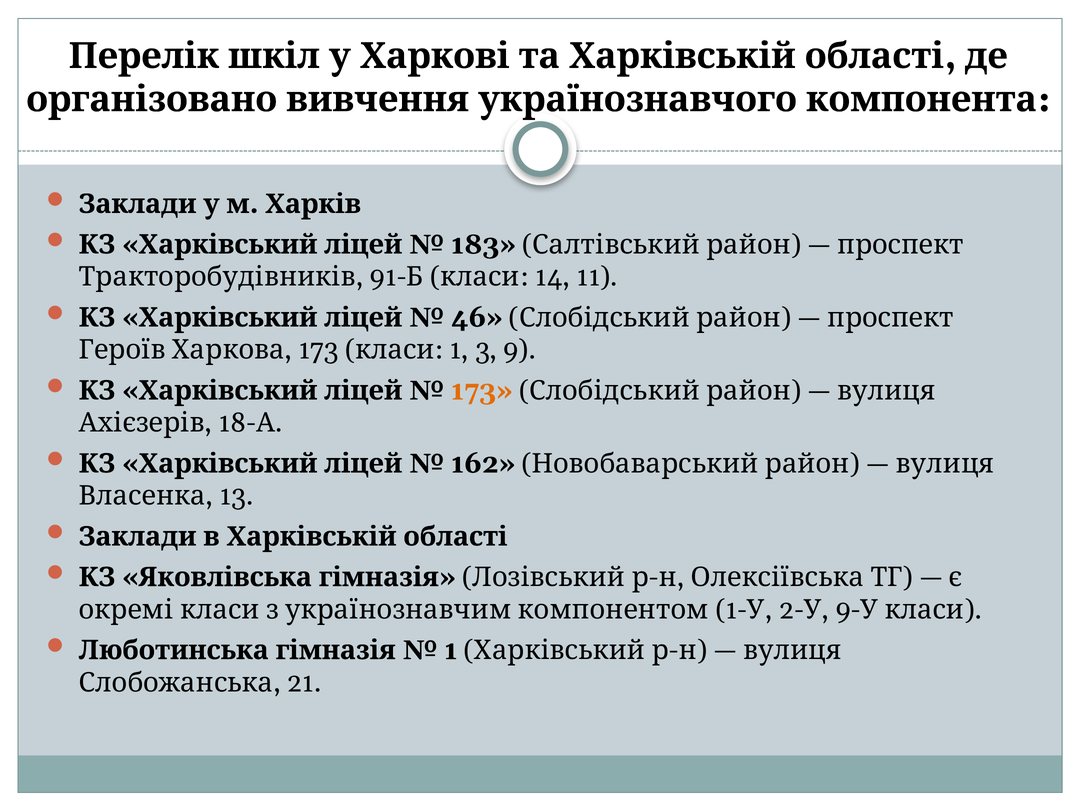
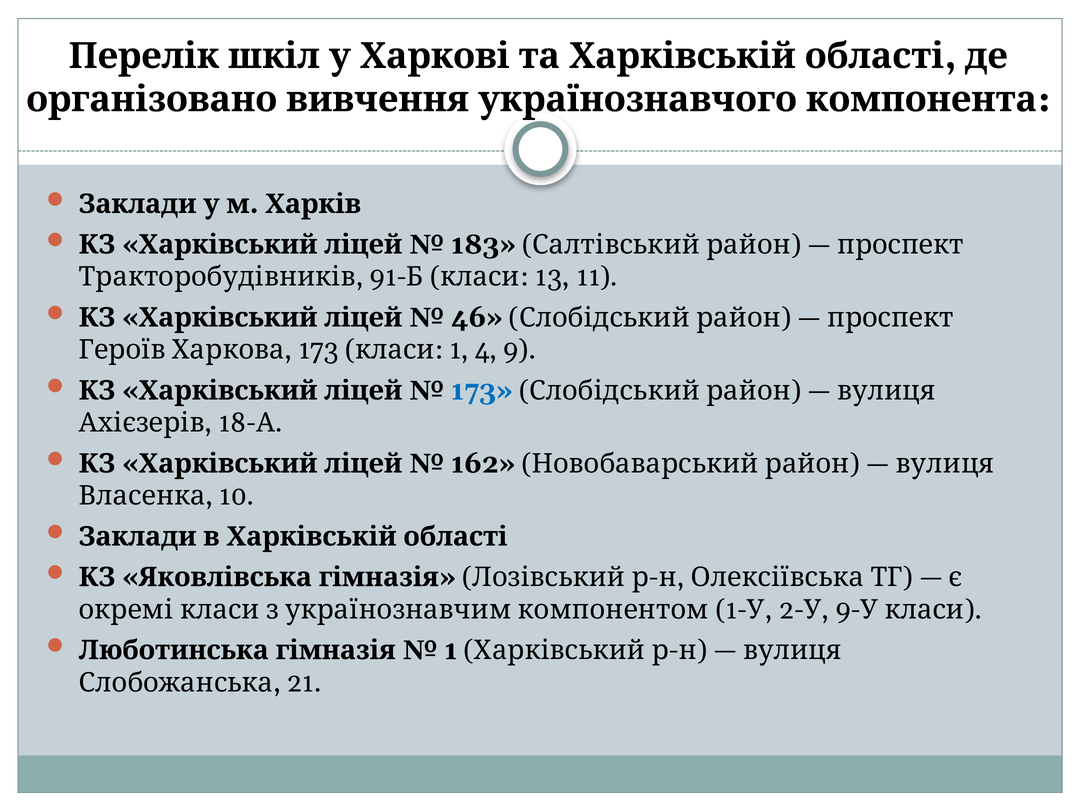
14: 14 -> 13 (553, 277)
3: 3 -> 4 (486, 350)
173 colour: orange -> blue (482, 390)
13: 13 -> 10 (237, 496)
